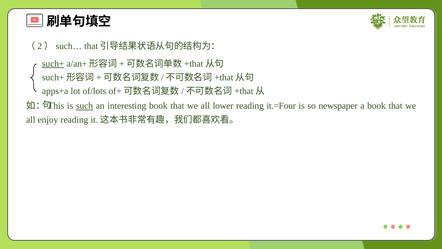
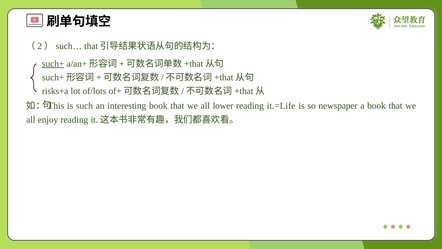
apps+a: apps+a -> risks+a (55, 91)
such underline: present -> none (84, 106)
it.=Four: it.=Four -> it.=Life (281, 106)
